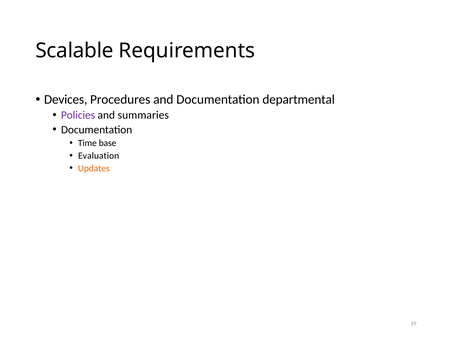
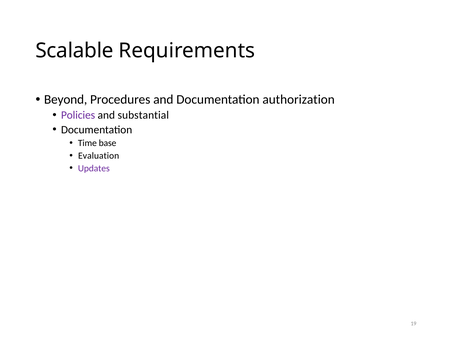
Devices: Devices -> Beyond (66, 100)
departmental: departmental -> authorization (299, 100)
summaries: summaries -> substantial (143, 115)
Updates colour: orange -> purple (94, 168)
